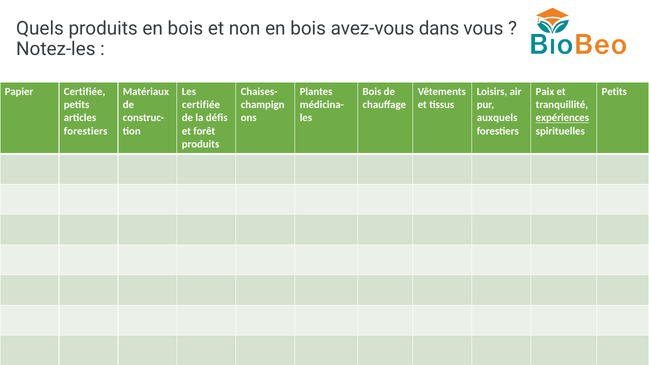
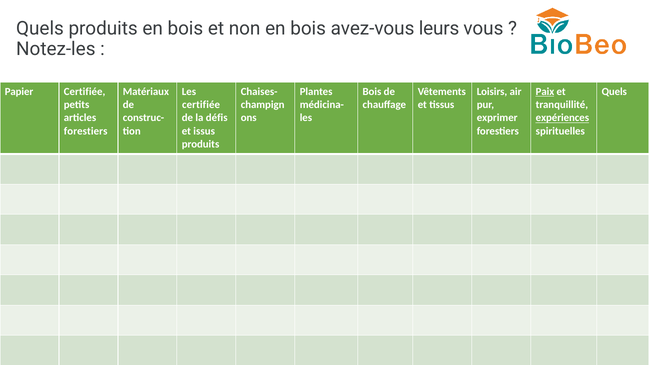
dans: dans -> leurs (439, 29)
Paix underline: none -> present (545, 92)
Petits: Petits -> Quels (614, 92)
auxquels: auxquels -> exprimer (497, 118)
forêt: forêt -> issus (204, 131)
